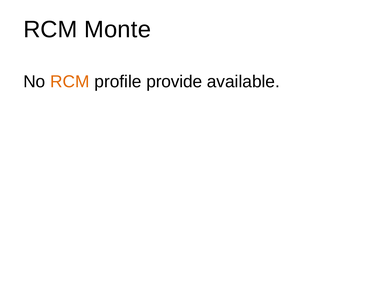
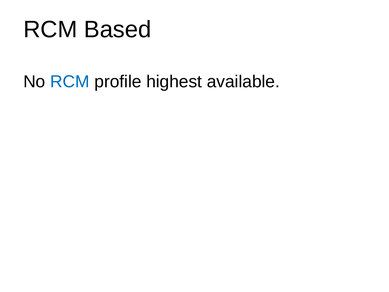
Monte: Monte -> Based (118, 30)
RCM colour: orange -> blue (70, 82)
provide: provide -> highest (174, 82)
